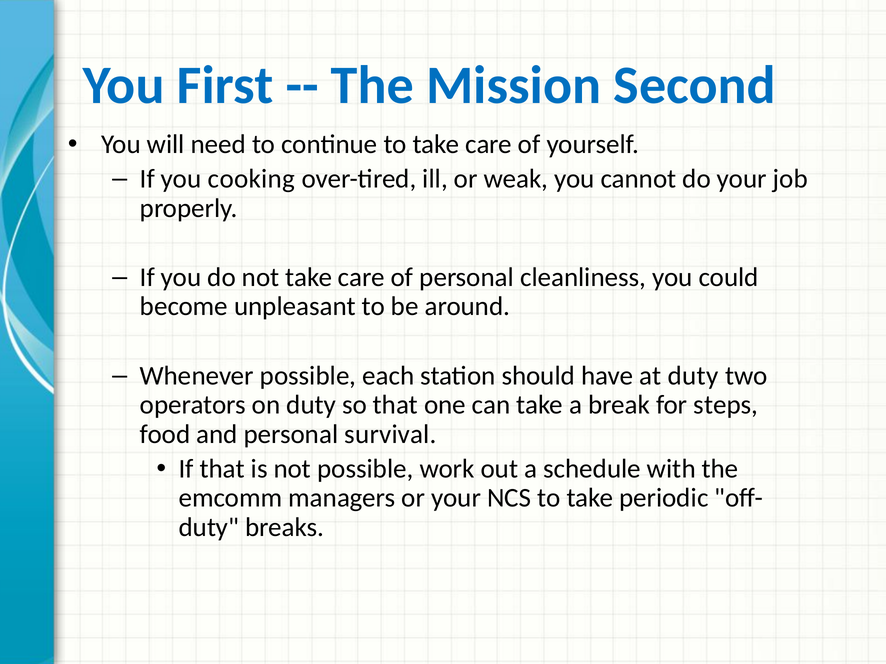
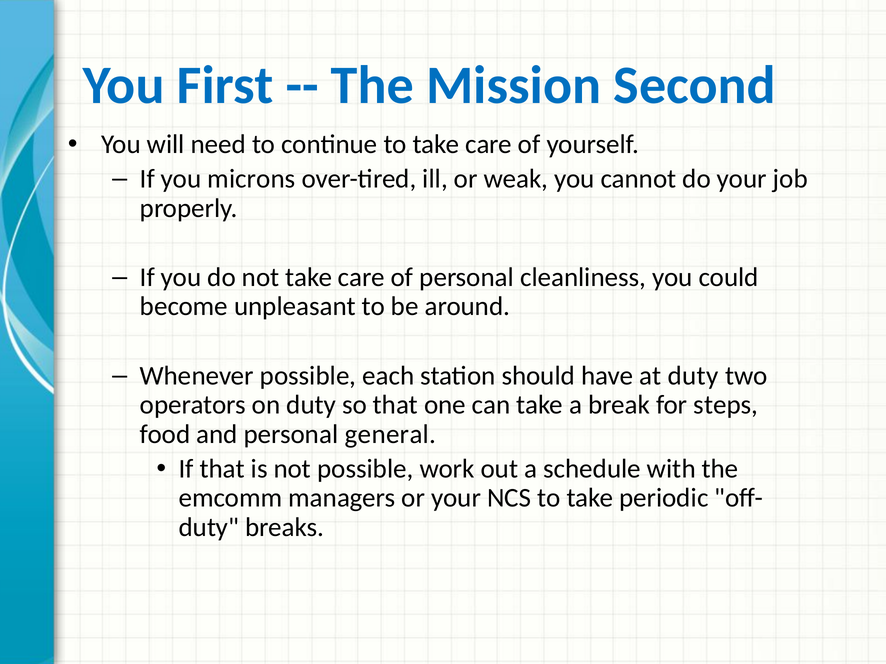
cooking: cooking -> microns (251, 179)
survival: survival -> general (390, 434)
